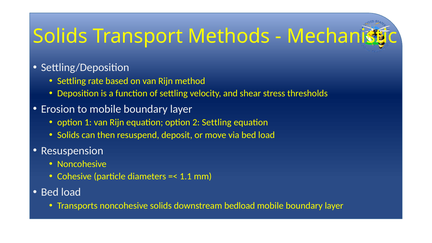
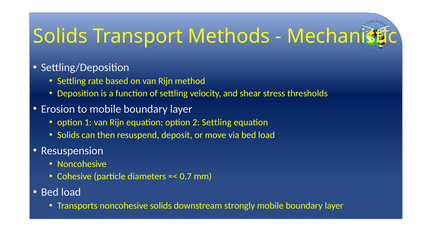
1.1: 1.1 -> 0.7 (186, 176)
bedload: bedload -> strongly (240, 206)
